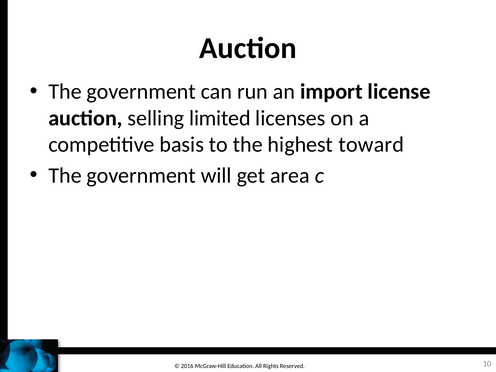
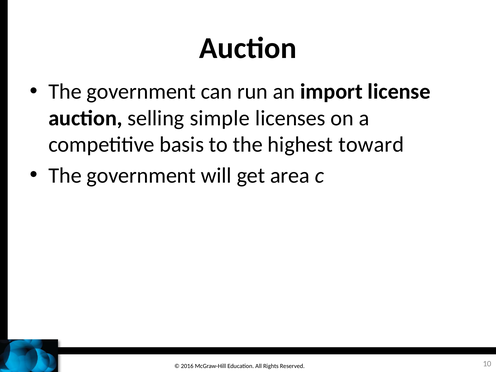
limited: limited -> simple (220, 118)
